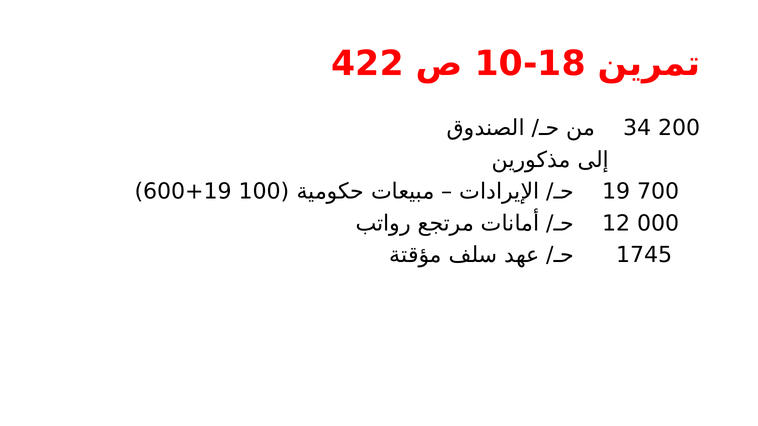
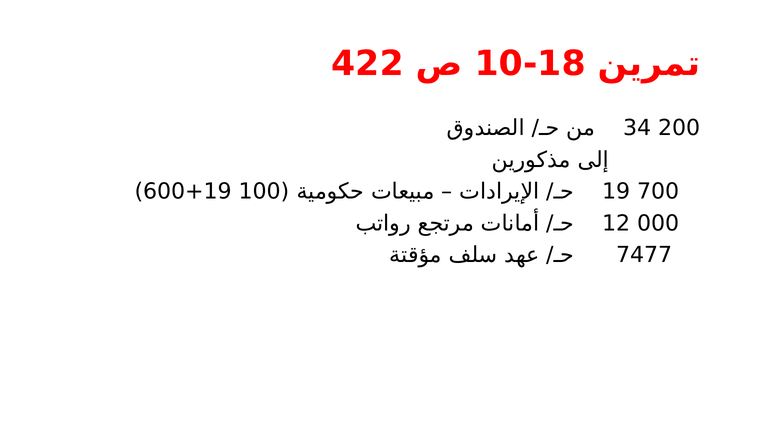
1745: 1745 -> 7477 (644, 255)
